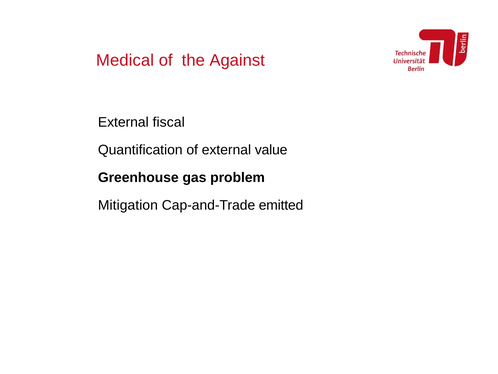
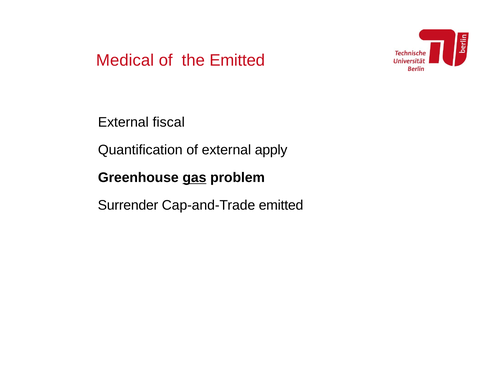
the Against: Against -> Emitted (237, 60)
value: value -> apply (271, 150)
gas underline: none -> present (194, 177)
Mitigation: Mitigation -> Surrender (128, 205)
